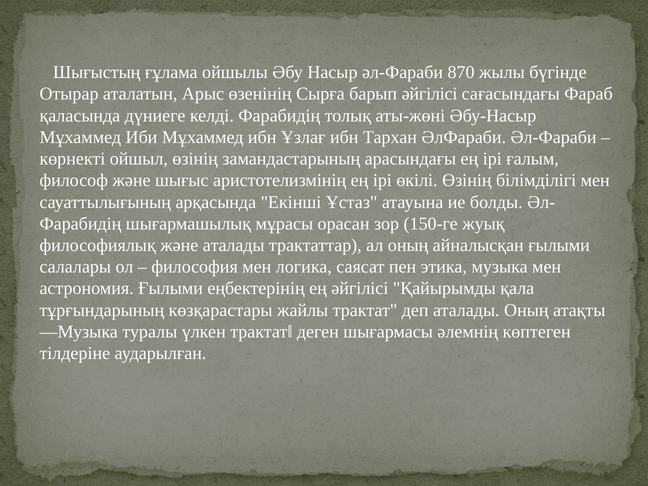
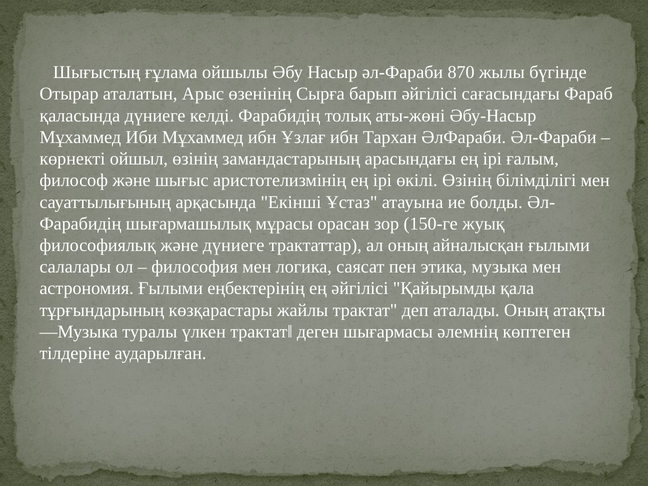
және аталады: аталады -> дүниеге (234, 245)
